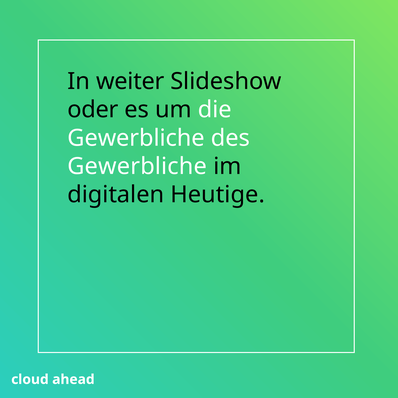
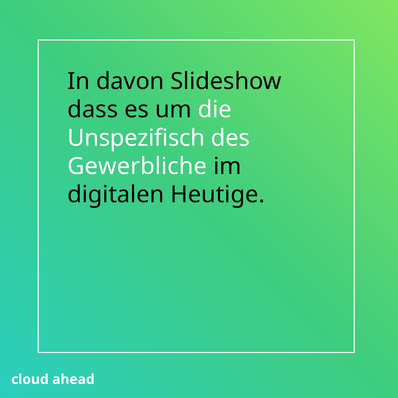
weiter: weiter -> davon (130, 81)
oder: oder -> dass (93, 110)
Gewerbliche: Gewerbliche -> Unspezifisch (136, 138)
